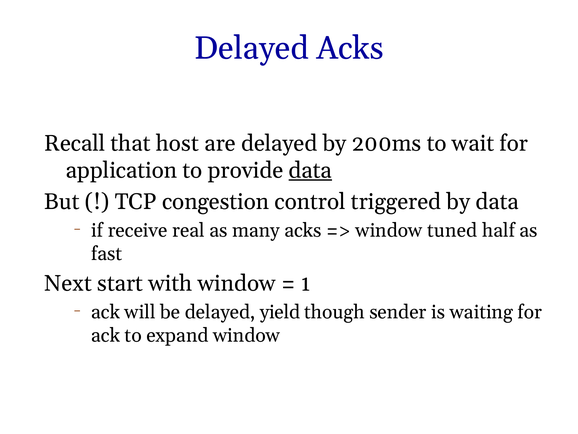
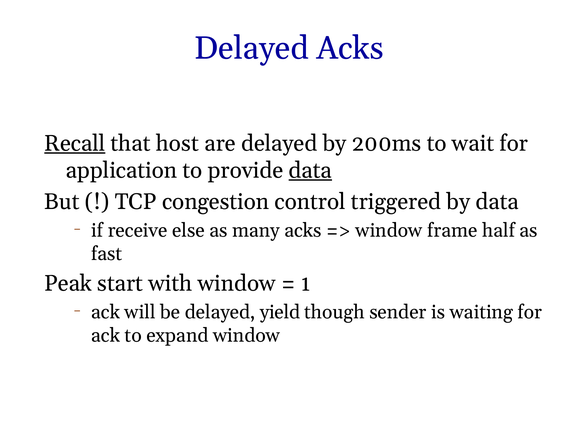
Recall underline: none -> present (75, 143)
real: real -> else (188, 230)
tuned: tuned -> frame (452, 230)
Next: Next -> Peak (68, 283)
